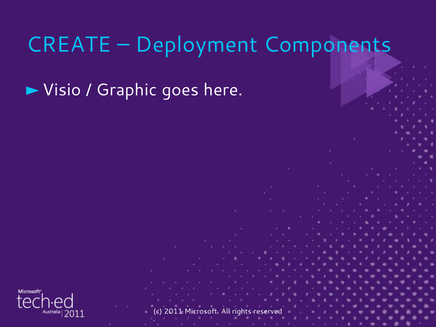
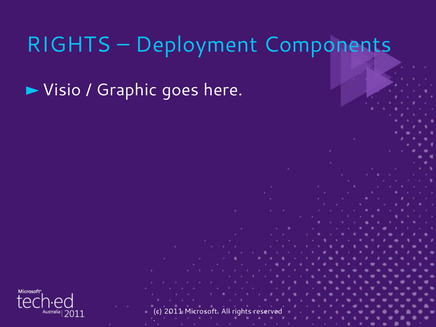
CREATE: CREATE -> RIGHTS (69, 45)
